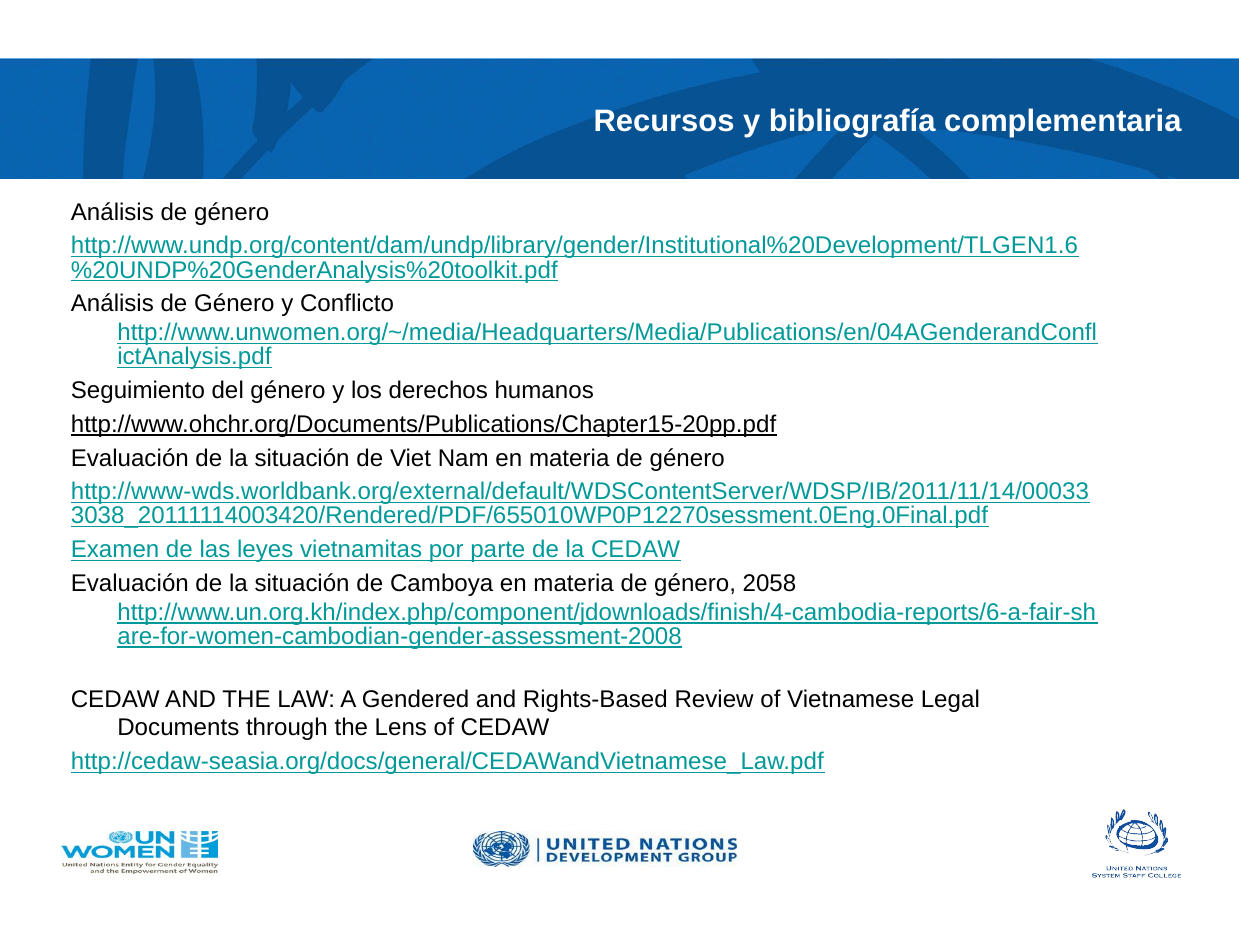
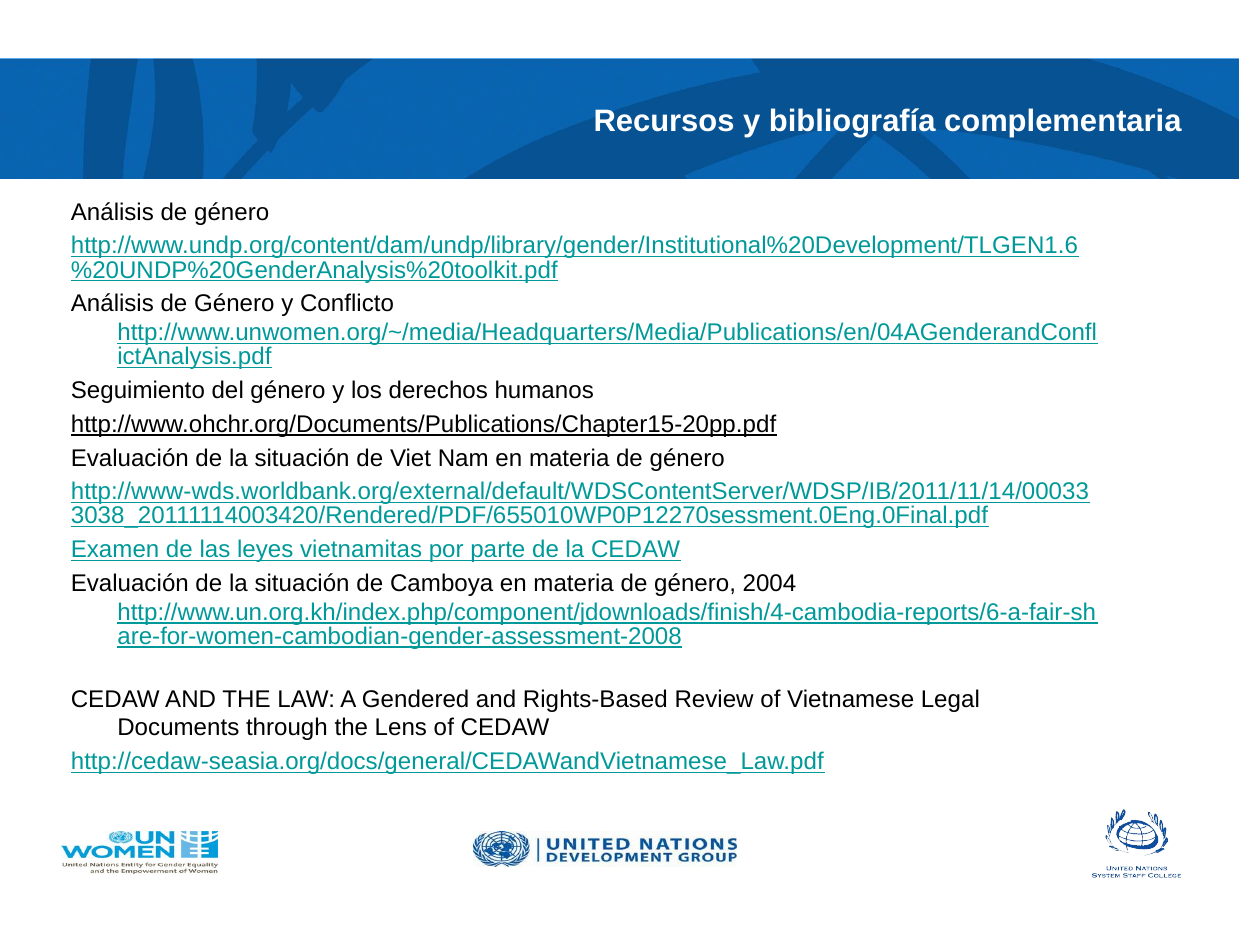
2058: 2058 -> 2004 (769, 584)
